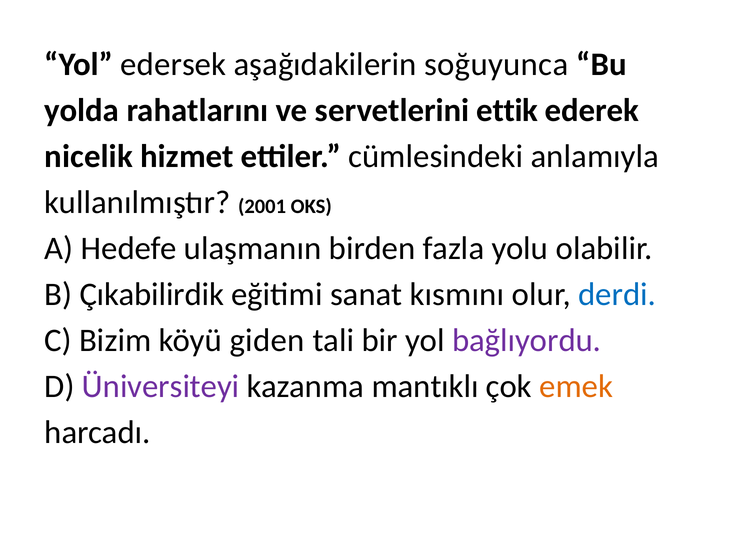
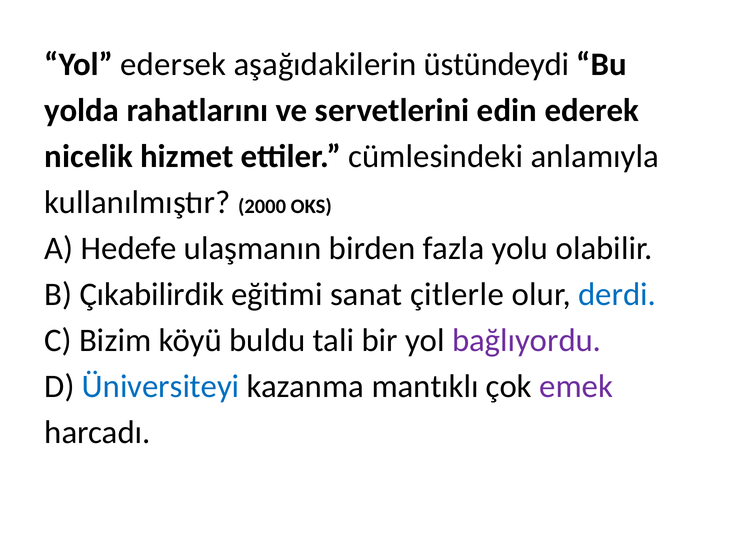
soğuyunca: soğuyunca -> üstündeydi (496, 64)
ettik: ettik -> edin (507, 110)
2001: 2001 -> 2000 (262, 206)
kısmını: kısmını -> çitlerle (457, 294)
giden: giden -> buldu (267, 340)
Üniversiteyi colour: purple -> blue (161, 386)
emek colour: orange -> purple (576, 386)
